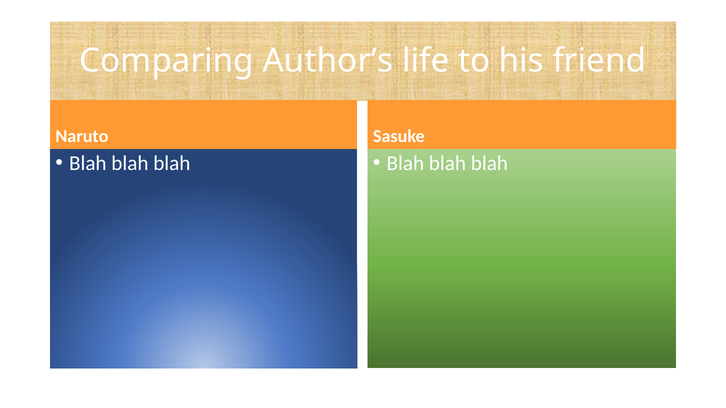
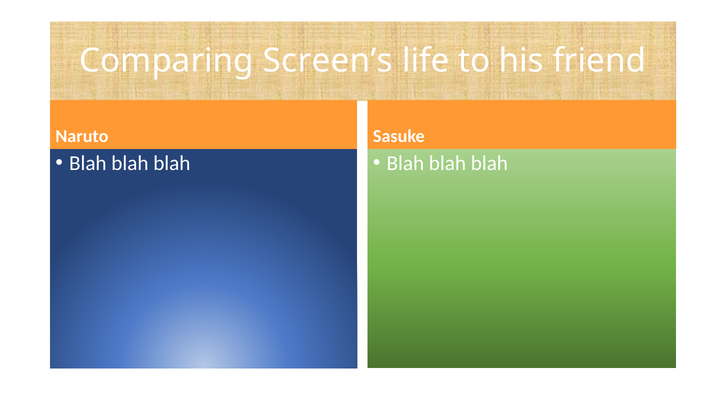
Author’s: Author’s -> Screen’s (328, 61)
